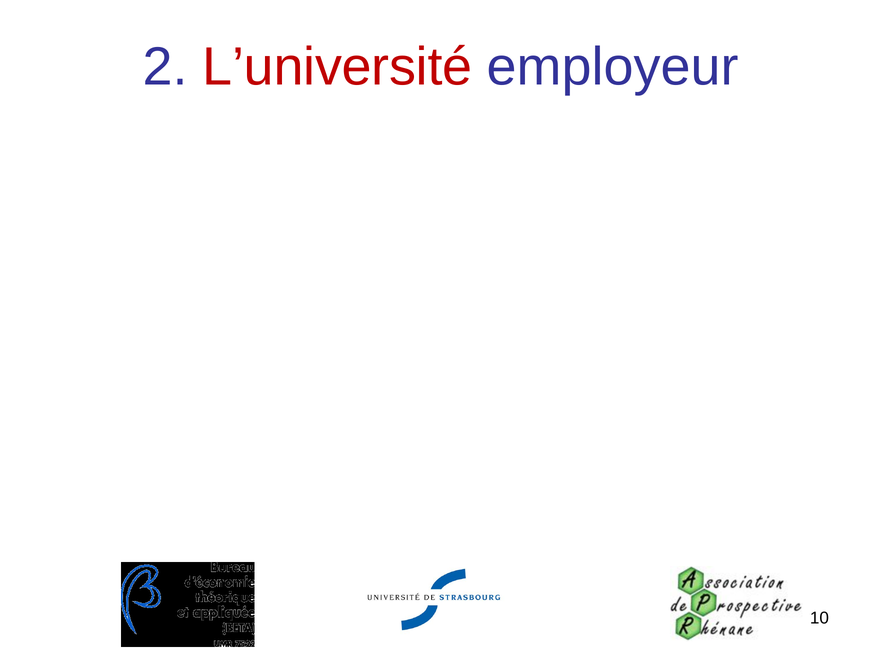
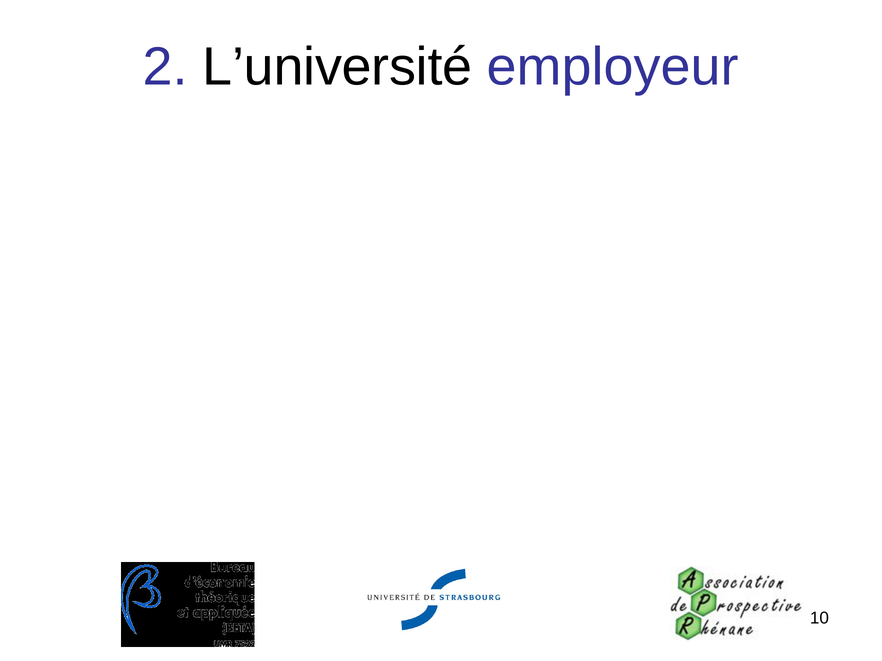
L’université colour: red -> black (337, 67)
